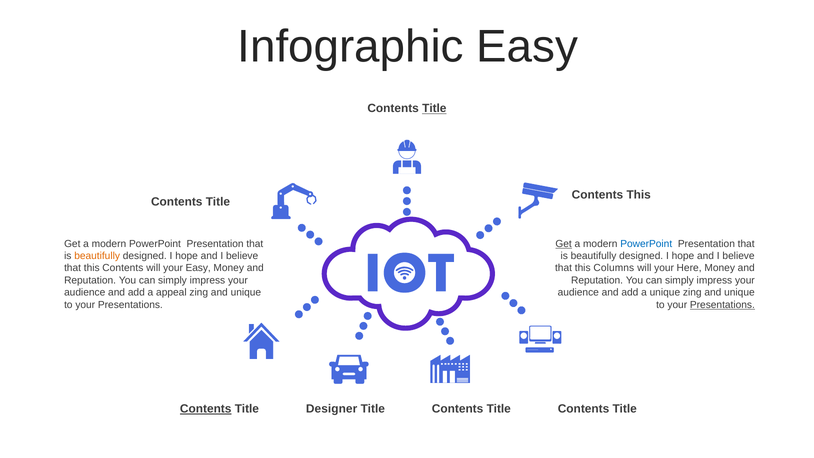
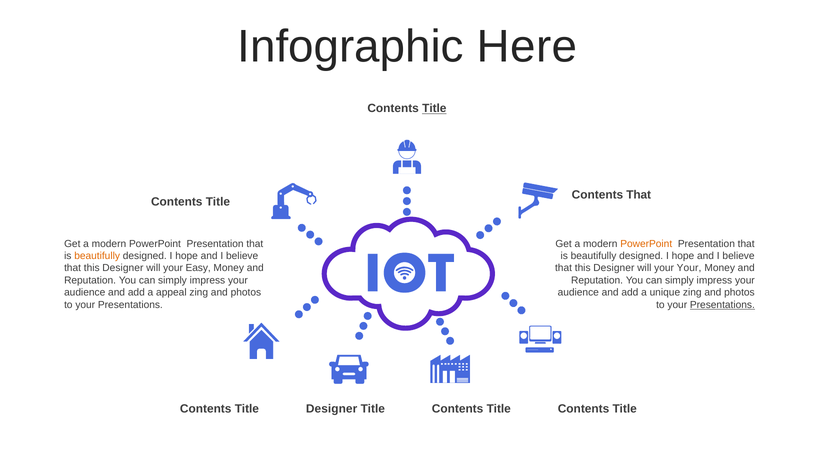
Infographic Easy: Easy -> Here (527, 47)
Contents This: This -> That (639, 195)
Get underline: present -> none (564, 244)
PowerPoint colour: blue -> orange (646, 244)
Contents: Contents -> Designer (123, 268)
Columns: Columns -> Designer (614, 268)
your Here: Here -> Your (689, 268)
unique: unique -> photos (246, 292)
unique zing and unique: unique -> photos (739, 292)
Contents underline: present -> none (206, 409)
